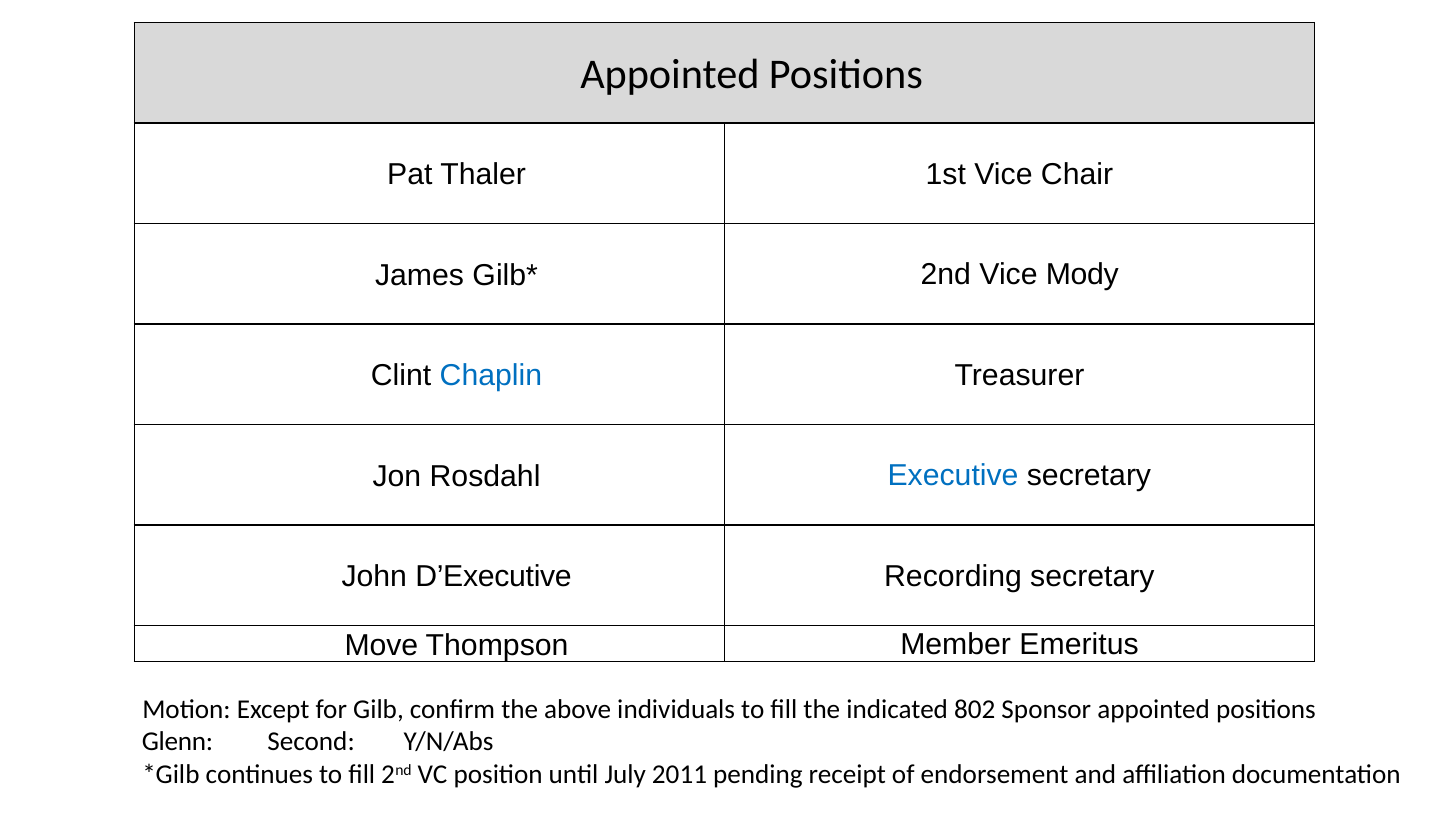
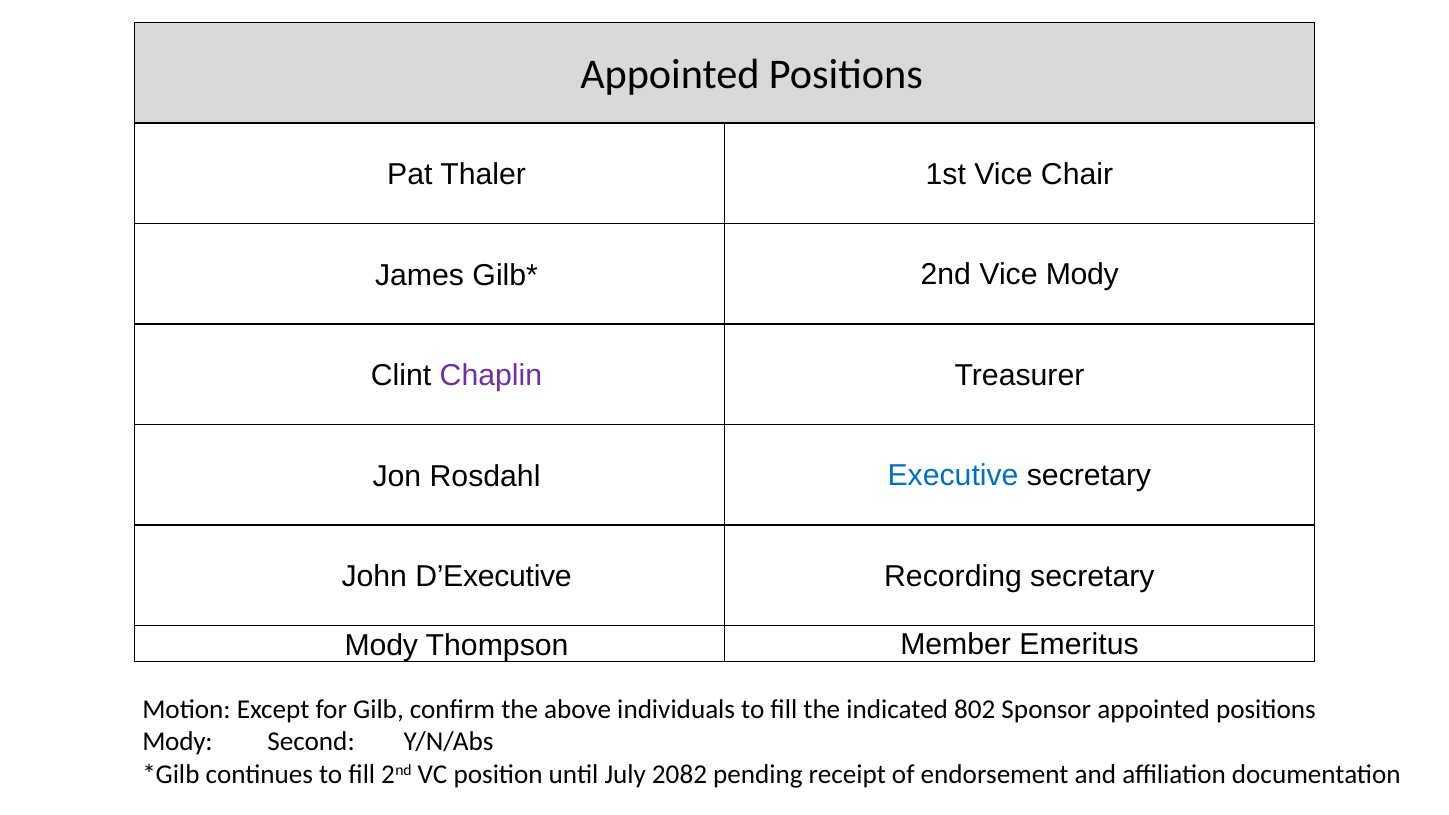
Chaplin colour: blue -> purple (491, 376)
Move: Move -> Mody (381, 645)
Glenn: Glenn -> Mody (177, 742)
2011: 2011 -> 2082 (679, 775)
